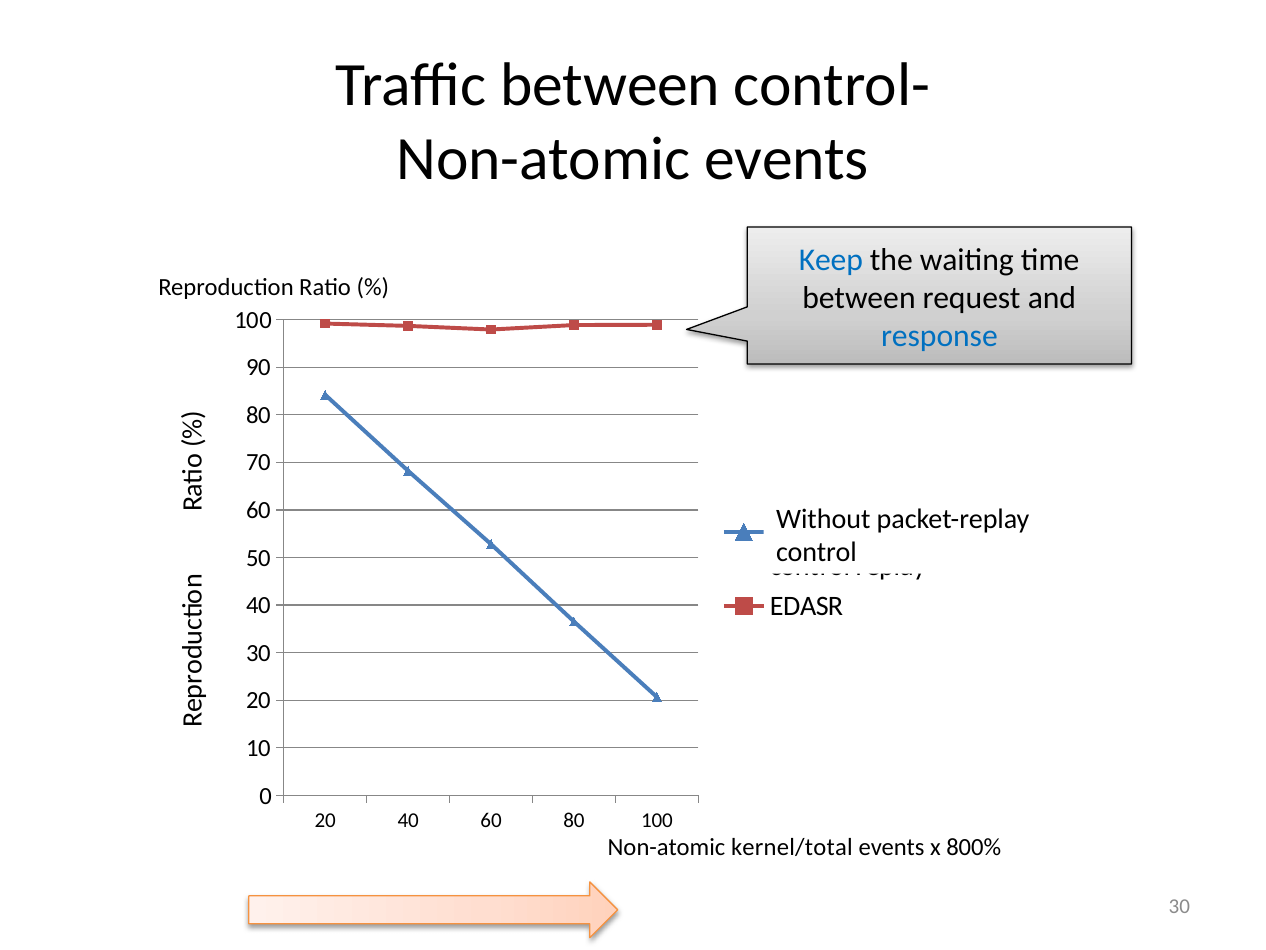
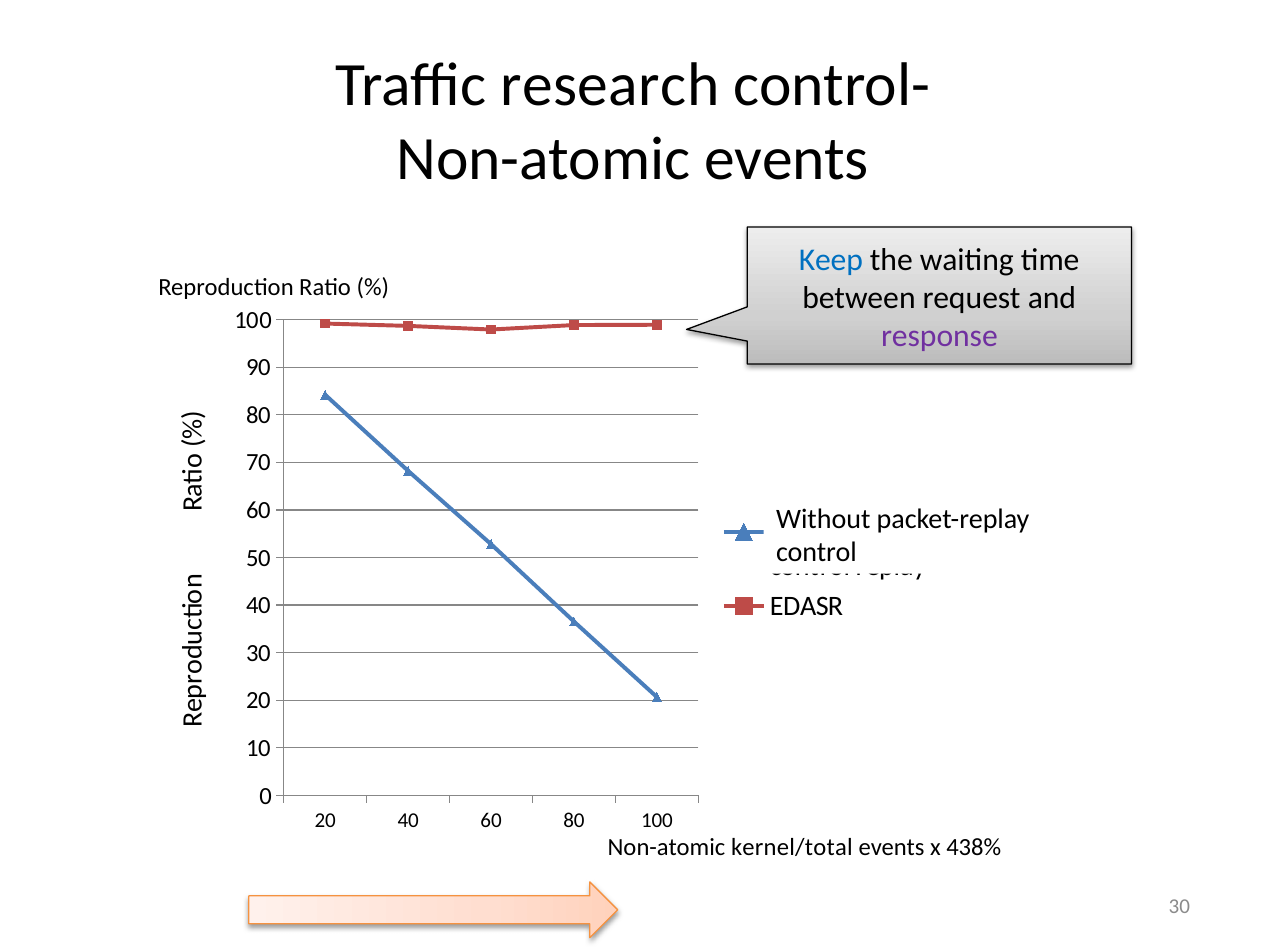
Traffic between: between -> research (610, 86)
response colour: blue -> purple (939, 335)
800%: 800% -> 438% (974, 846)
